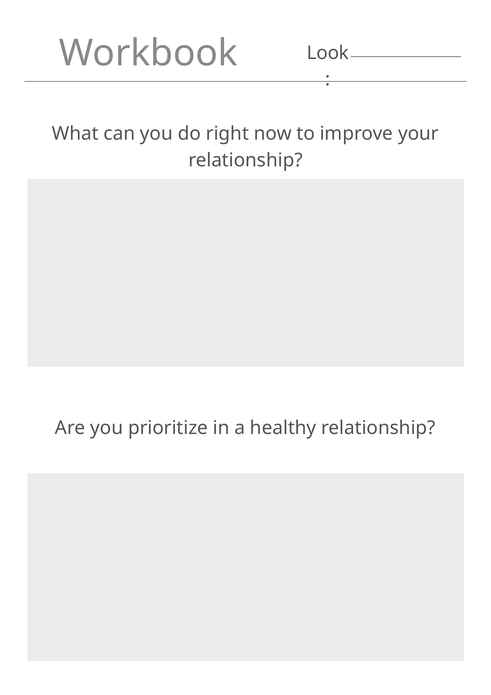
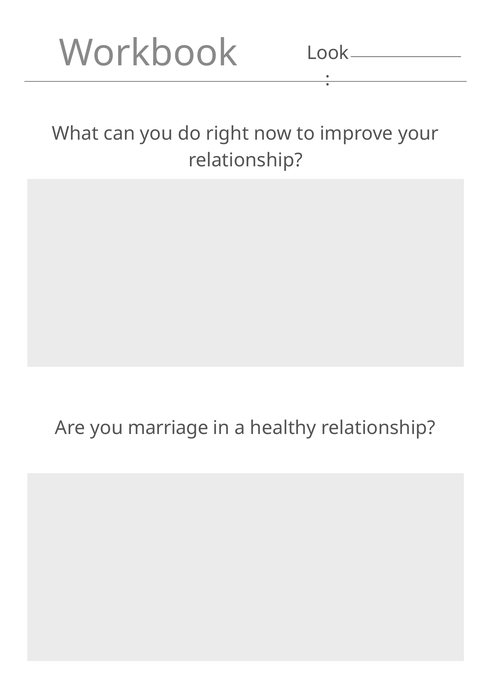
prioritize: prioritize -> marriage (168, 428)
